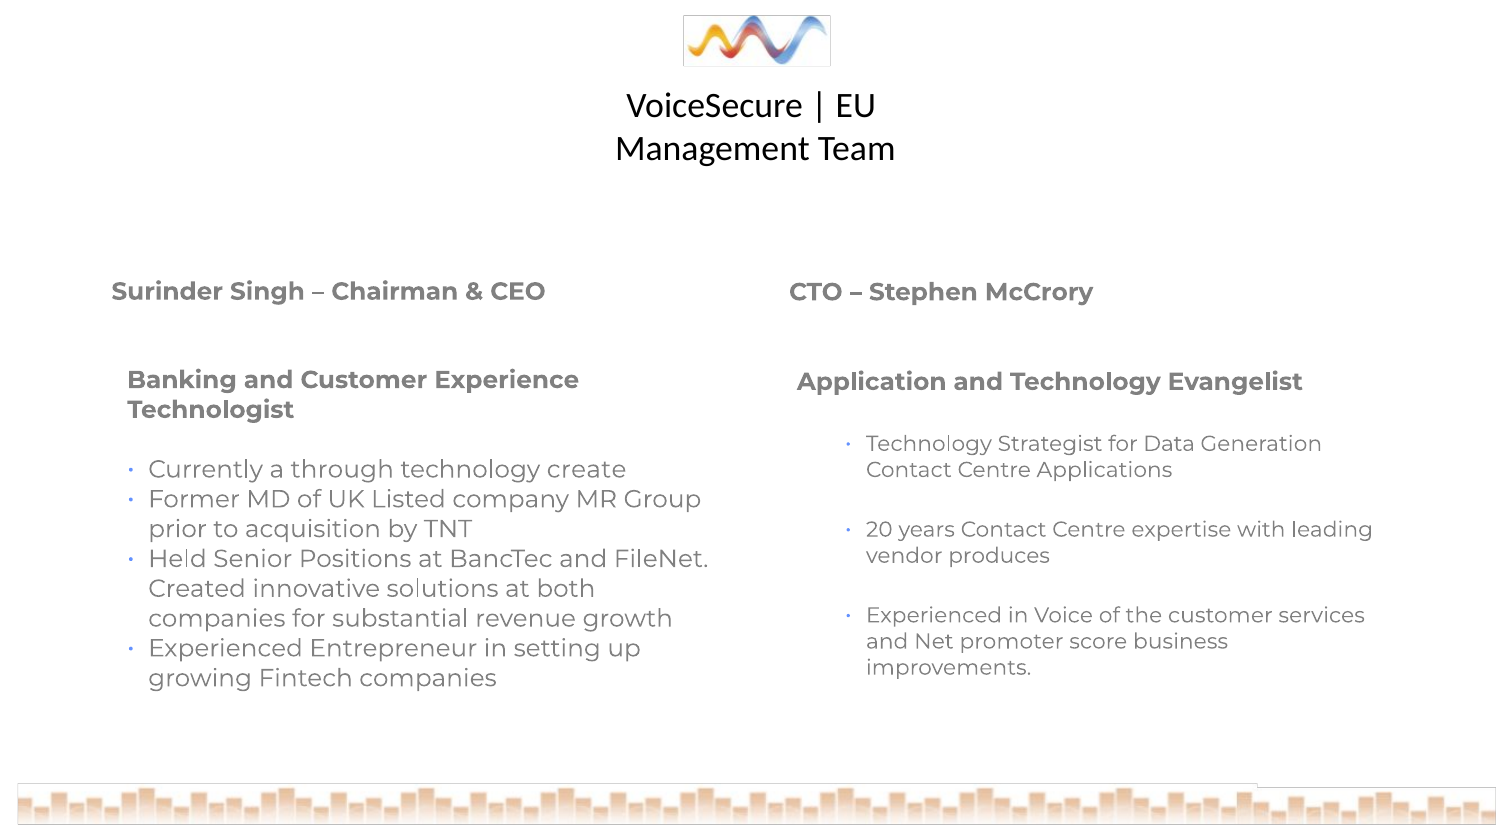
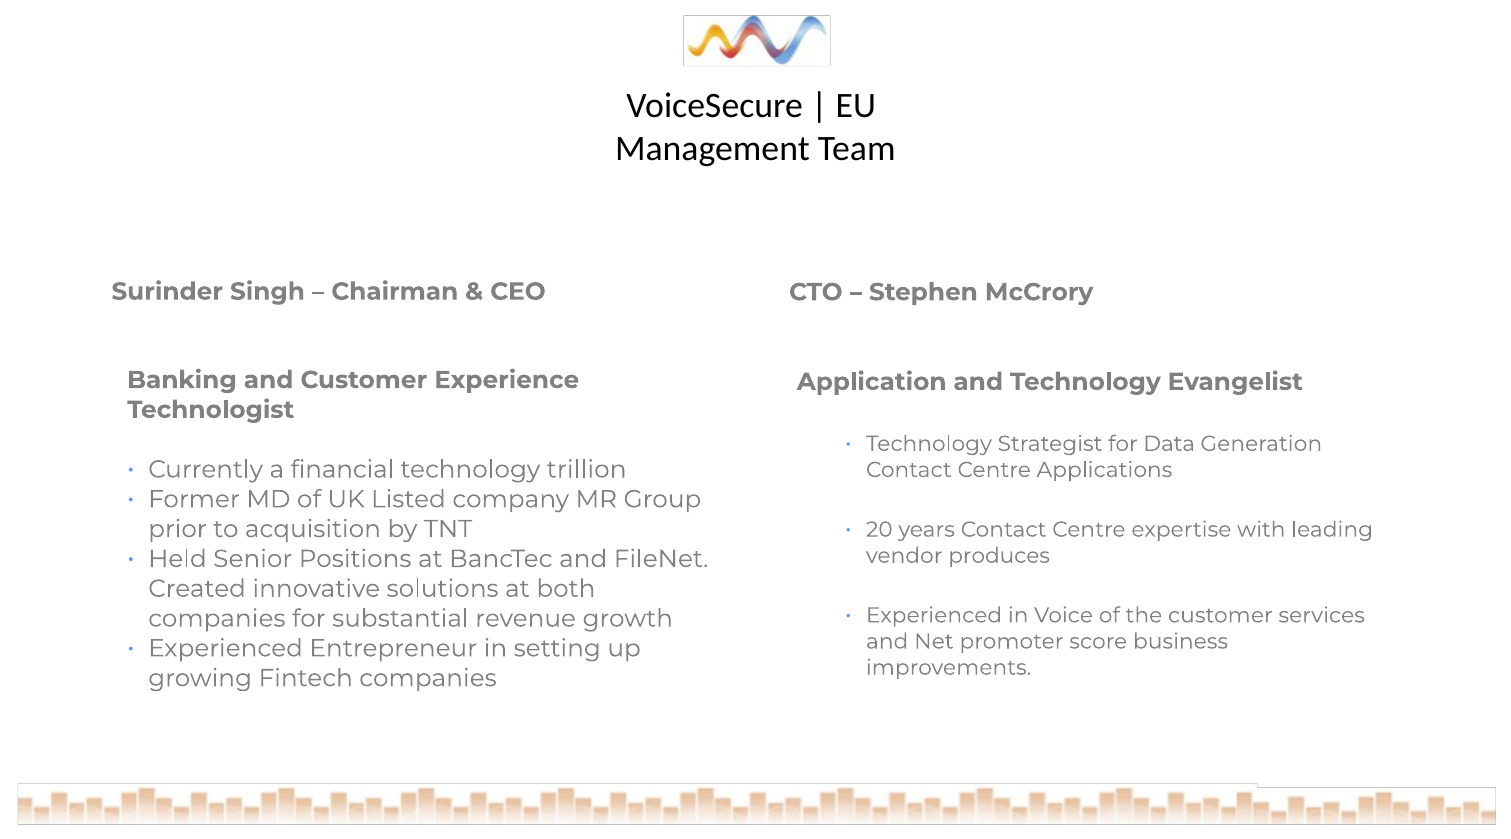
through: through -> financial (342, 470)
create: create -> trillion (587, 470)
